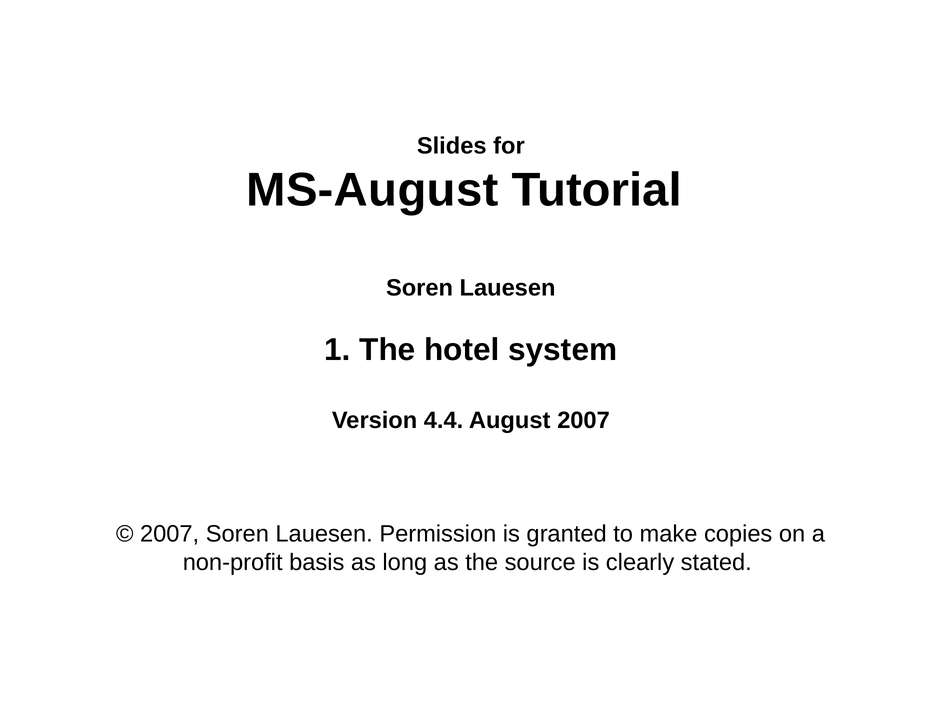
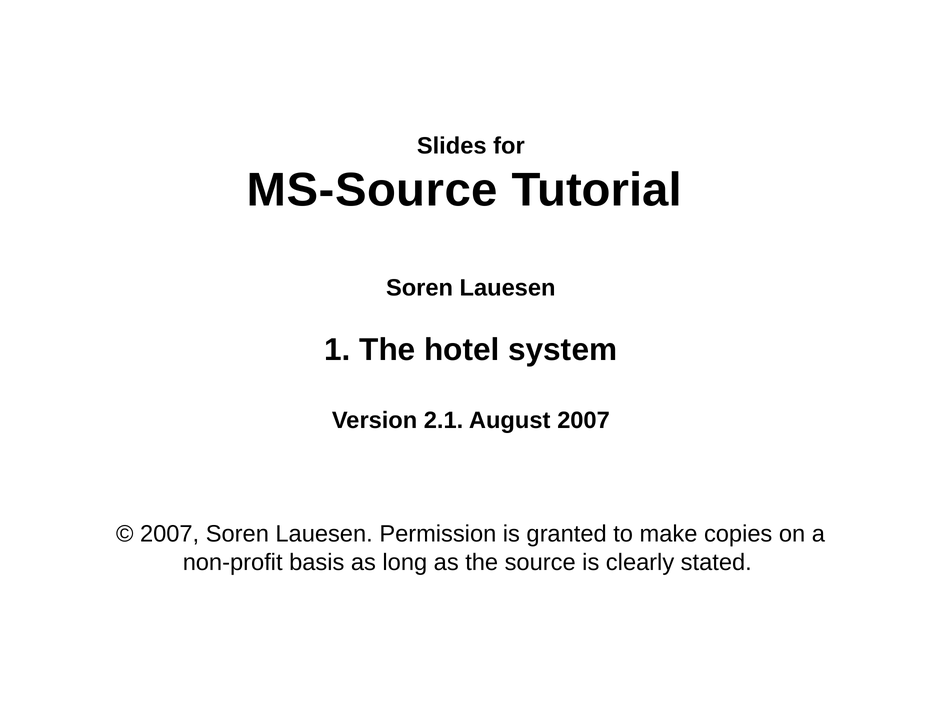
MS-August: MS-August -> MS-Source (372, 190)
4.4: 4.4 -> 2.1 (444, 420)
